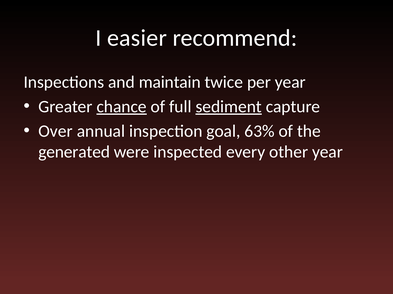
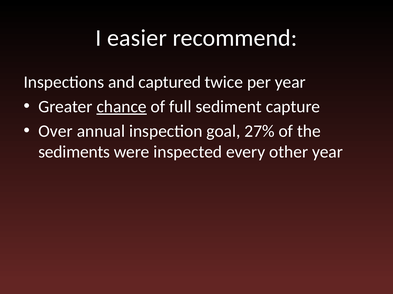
maintain: maintain -> captured (170, 82)
sediment underline: present -> none (229, 107)
63%: 63% -> 27% (259, 131)
generated: generated -> sediments (74, 152)
